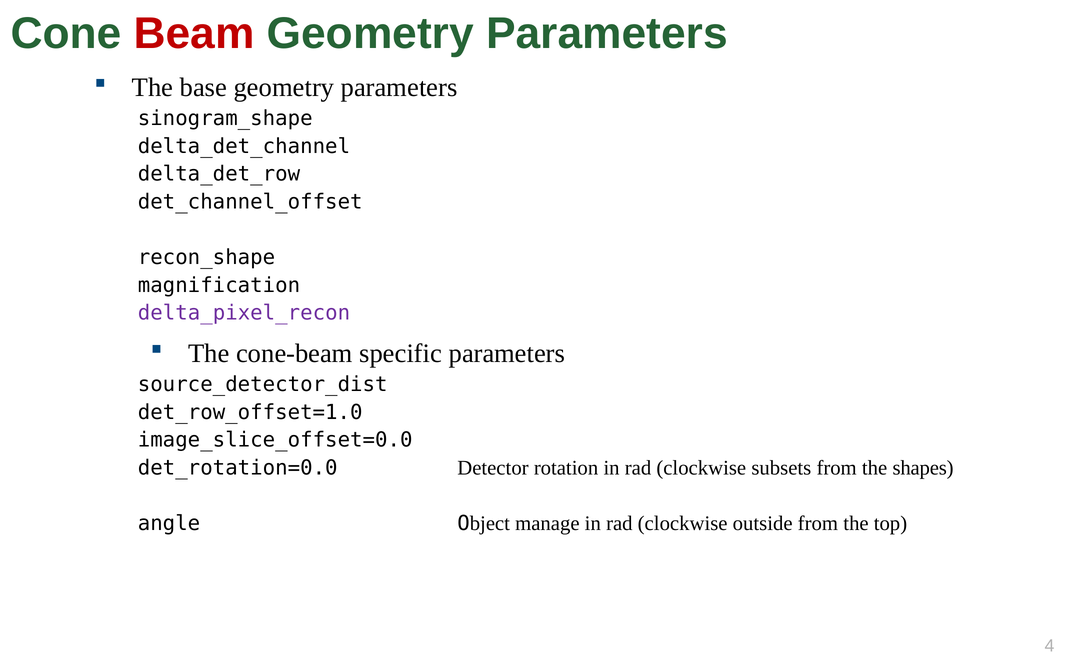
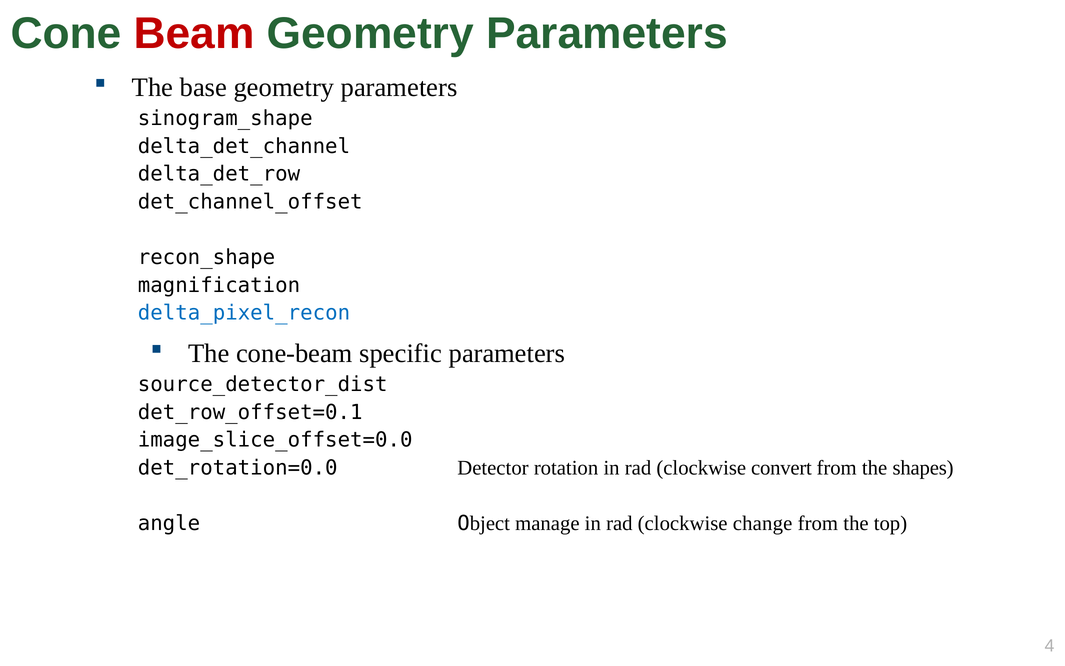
delta_pixel_recon colour: purple -> blue (244, 313)
det_row_offset=1.0: det_row_offset=1.0 -> det_row_offset=0.1 (250, 412)
subsets: subsets -> convert (781, 468)
outside: outside -> change (763, 523)
